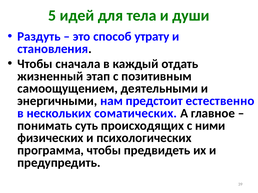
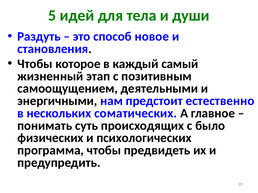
утрату: утрату -> новое (152, 37)
сначала: сначала -> которое (78, 64)
отдать: отдать -> самый (180, 64)
ними: ними -> было (210, 126)
